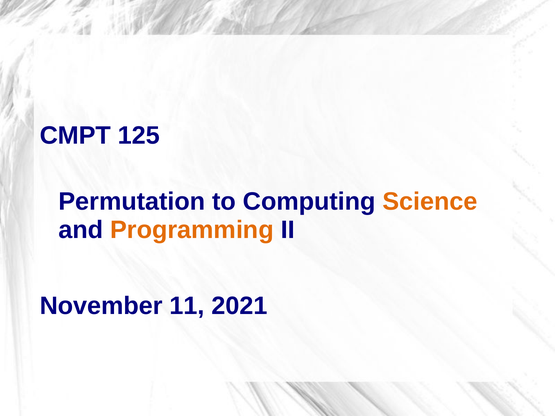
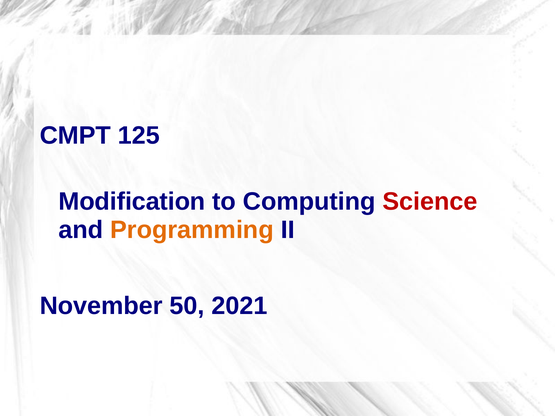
Permutation: Permutation -> Modification (132, 202)
Science colour: orange -> red (430, 202)
11: 11 -> 50 (187, 306)
